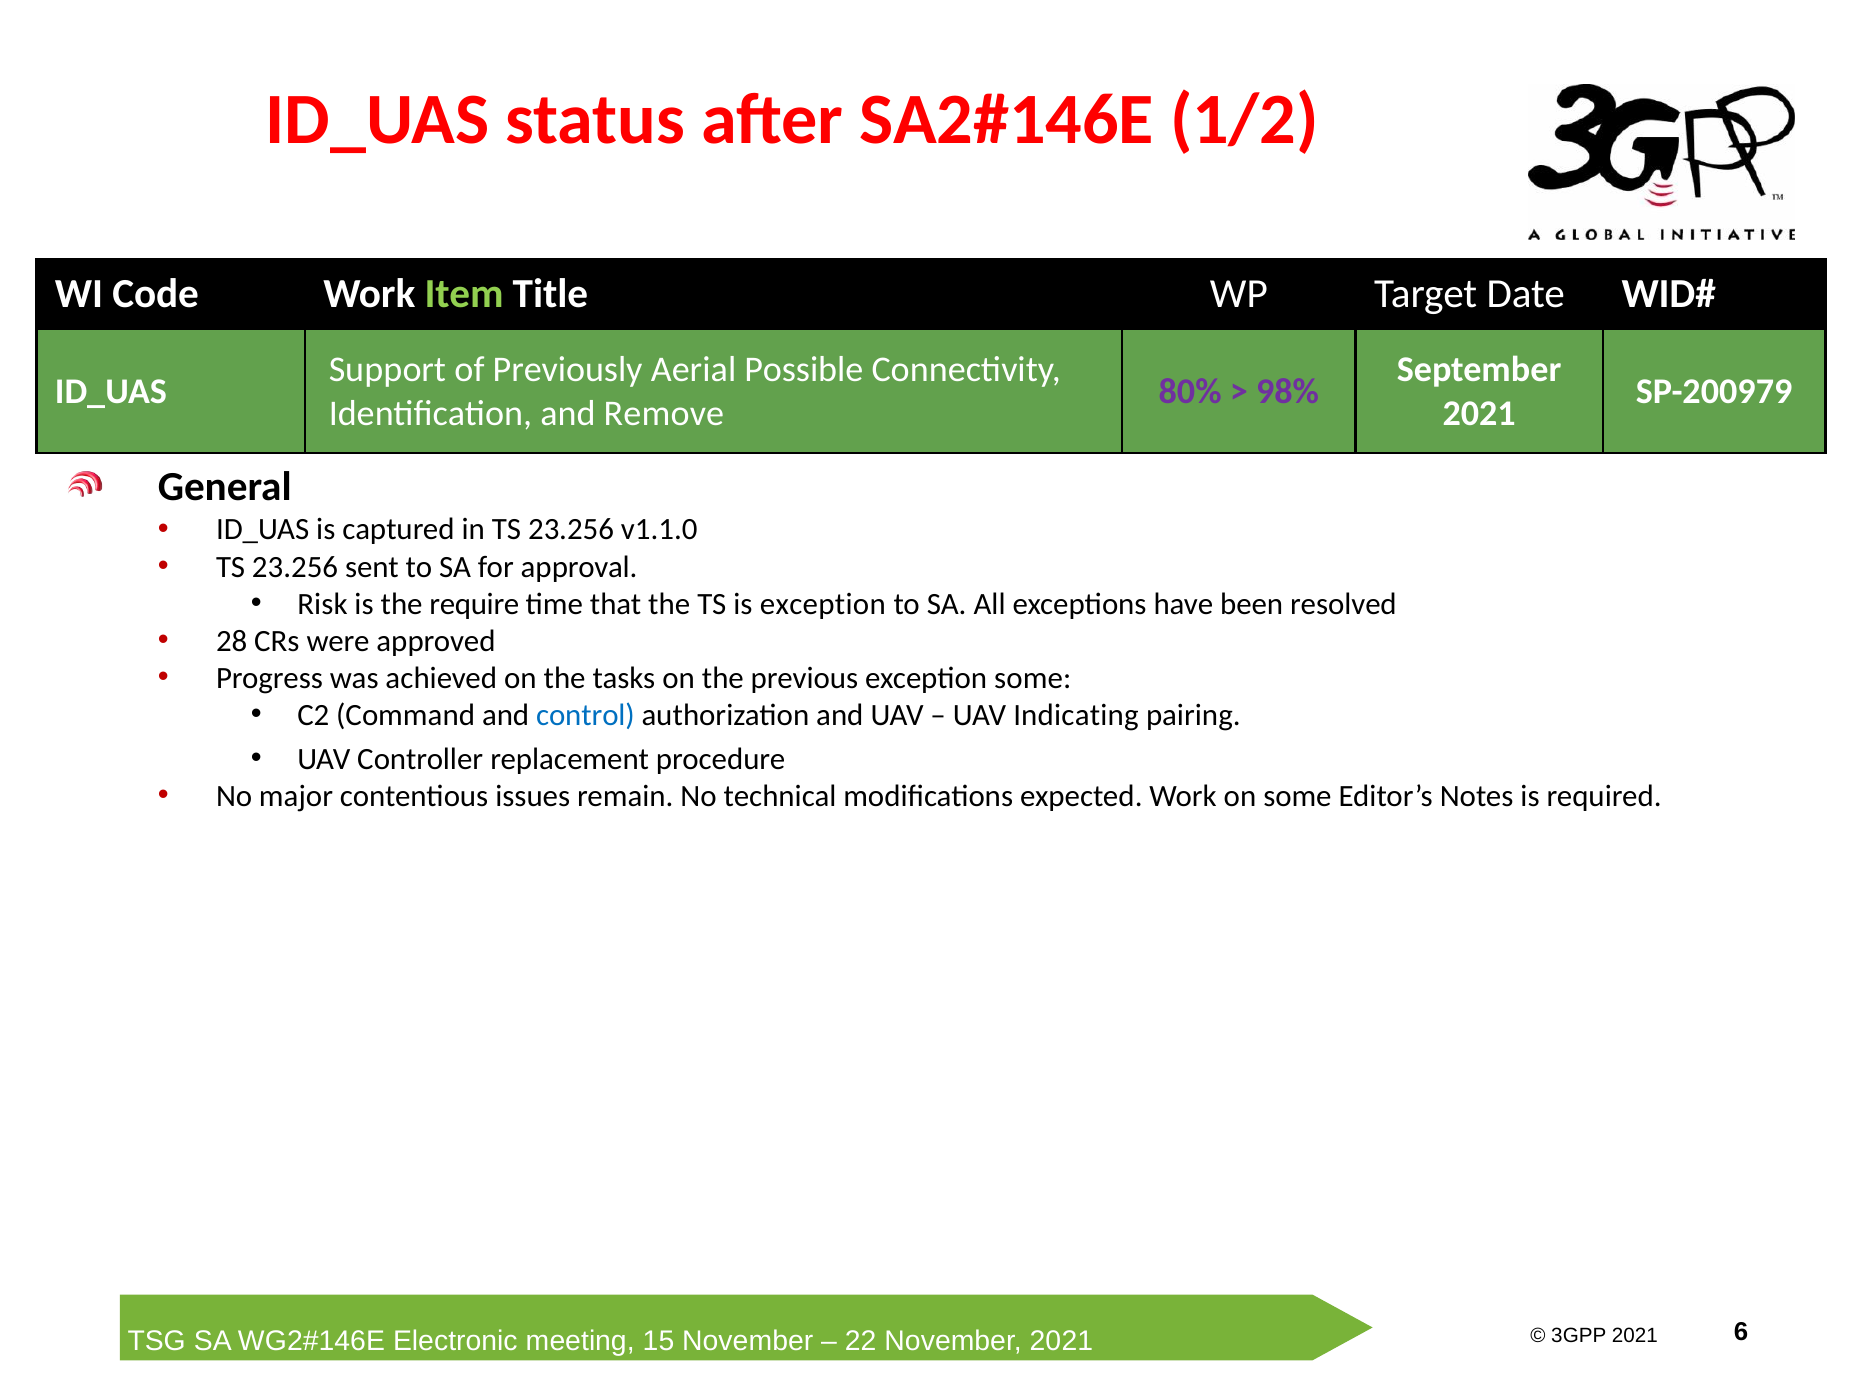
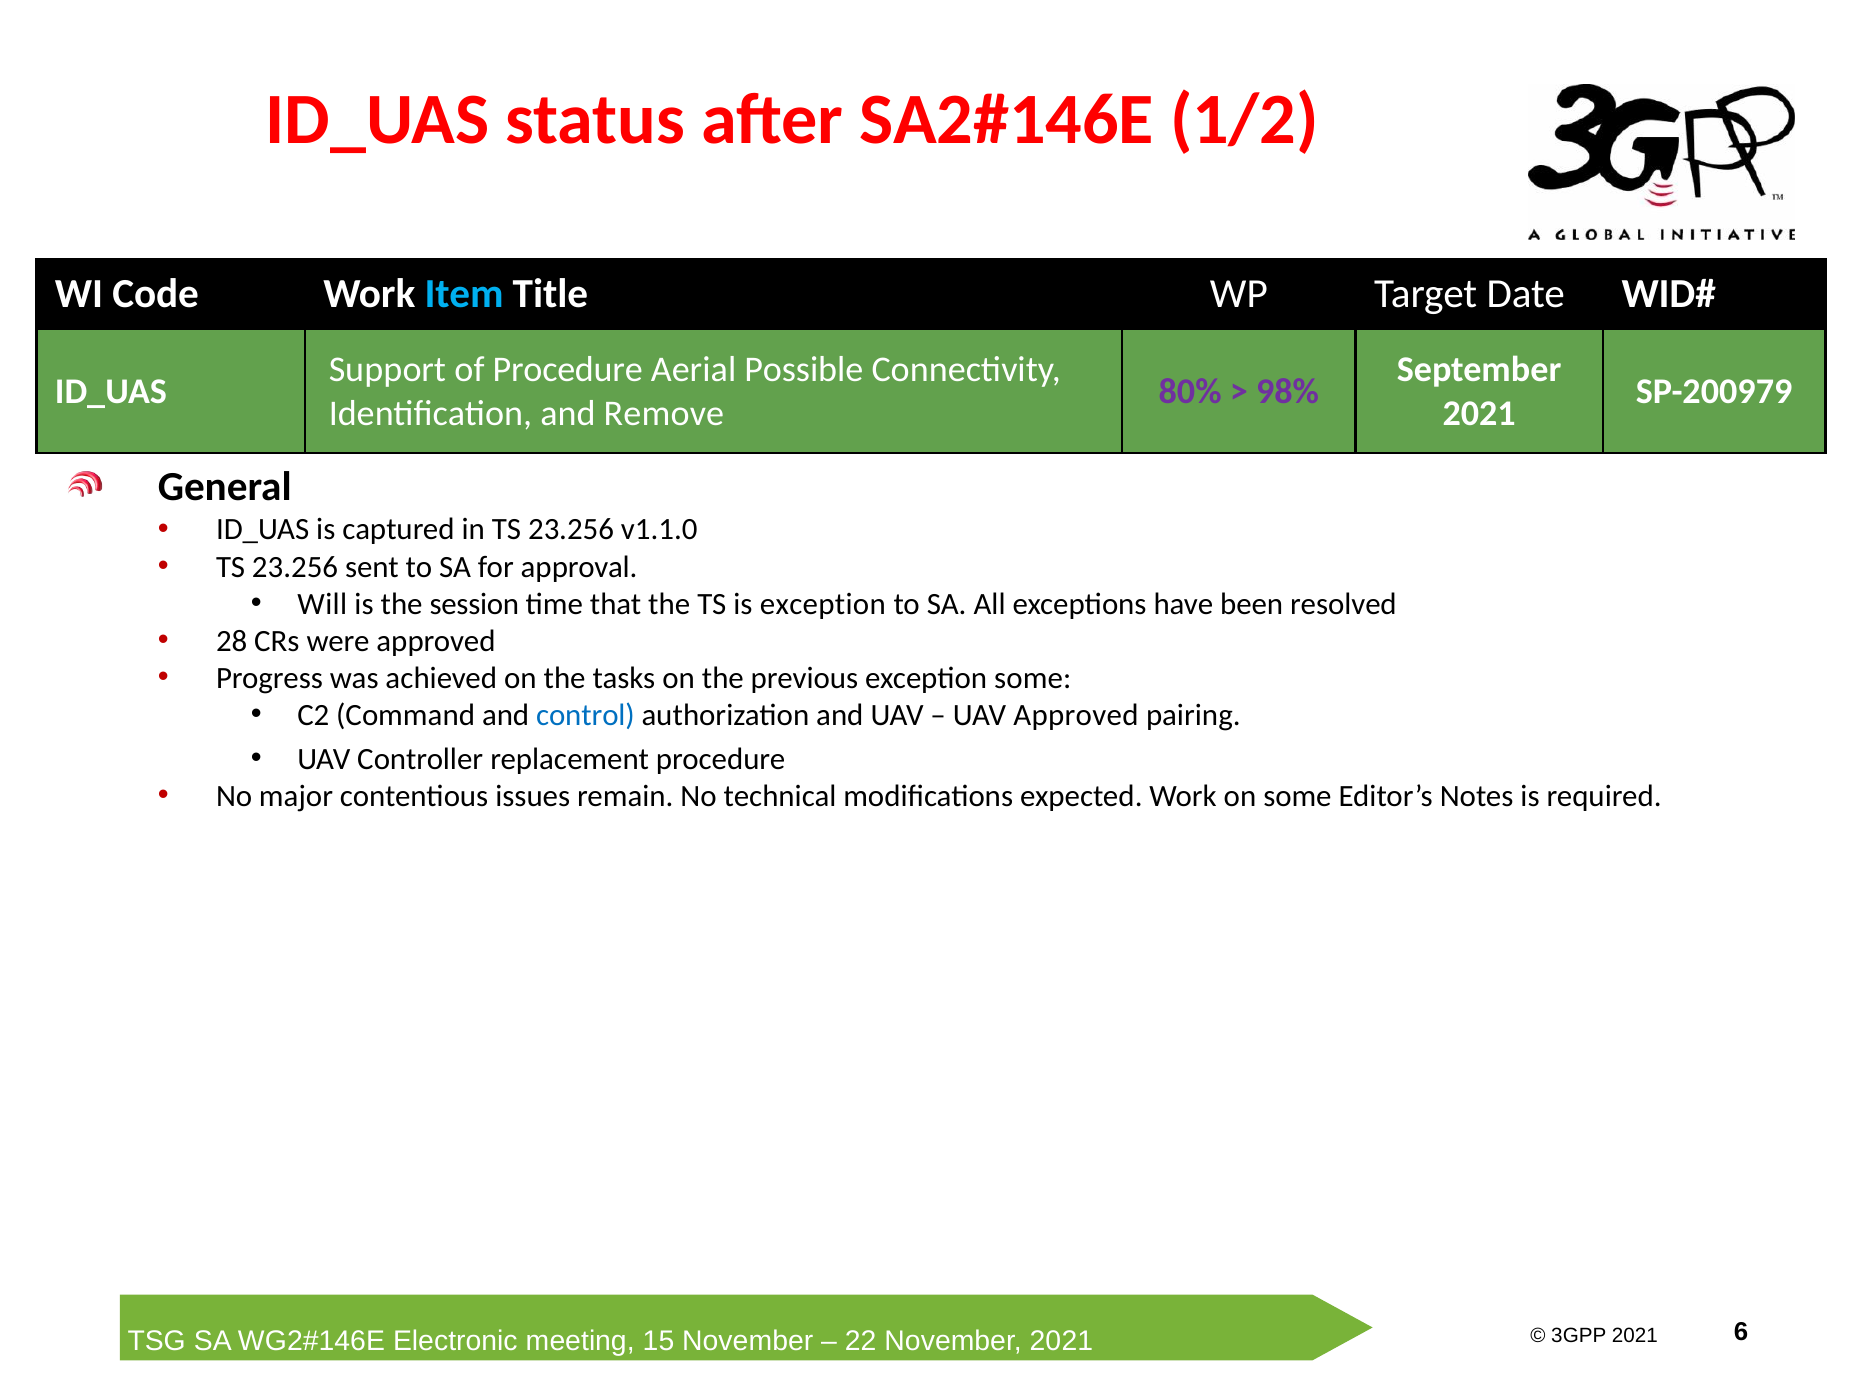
Item colour: light green -> light blue (464, 294)
of Previously: Previously -> Procedure (568, 369)
Risk: Risk -> Will (322, 604)
require: require -> session (474, 604)
UAV Indicating: Indicating -> Approved (1076, 715)
